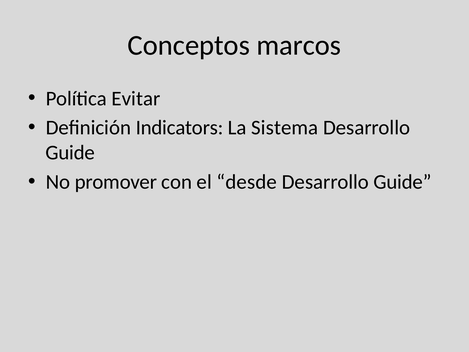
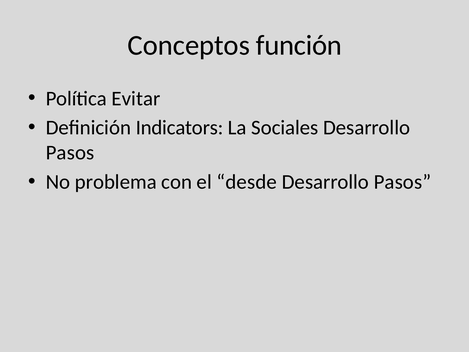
marcos: marcos -> función (299, 45)
Sistema: Sistema -> Sociales (285, 128)
Guide: Guide -> Pasos (70, 153)
promover: promover -> problema (116, 182)
Guide: Guide -> Pasos (402, 182)
